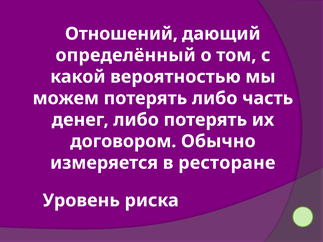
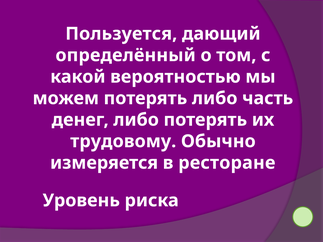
Отношений: Отношений -> Пользуется (121, 34)
договором: договором -> трудовому (123, 141)
